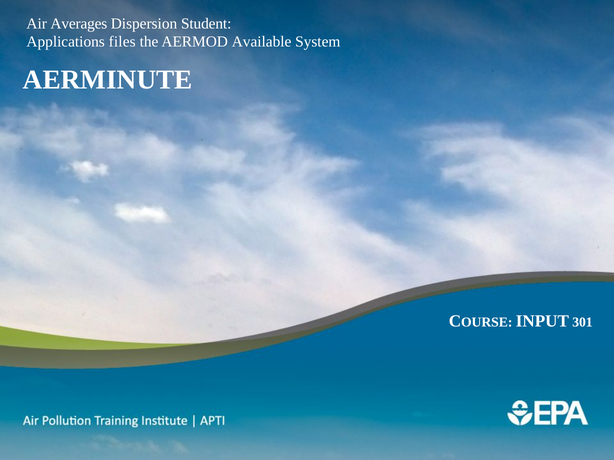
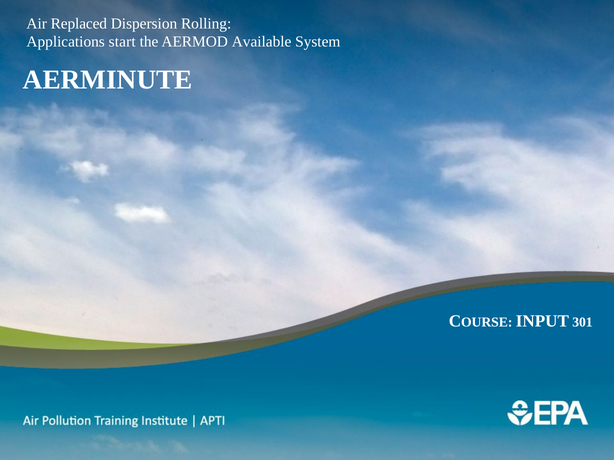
Averages: Averages -> Replaced (79, 24)
Student: Student -> Rolling (206, 24)
files: files -> start (122, 42)
